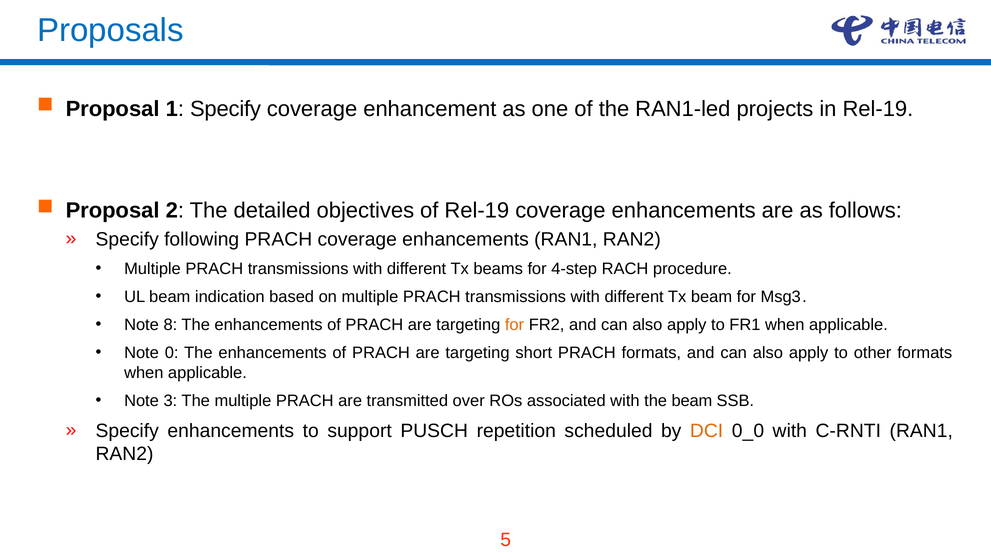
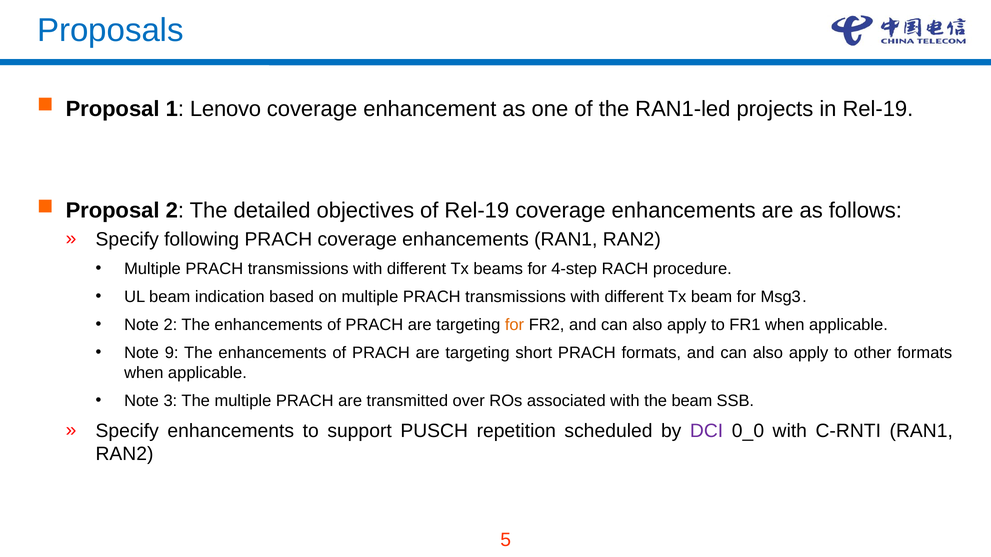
1 Specify: Specify -> Lenovo (226, 109)
Note 8: 8 -> 2 (170, 325)
0: 0 -> 9 (172, 353)
DCI colour: orange -> purple (707, 431)
